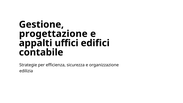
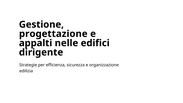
uffici: uffici -> nelle (66, 43)
contabile: contabile -> dirigente (41, 52)
